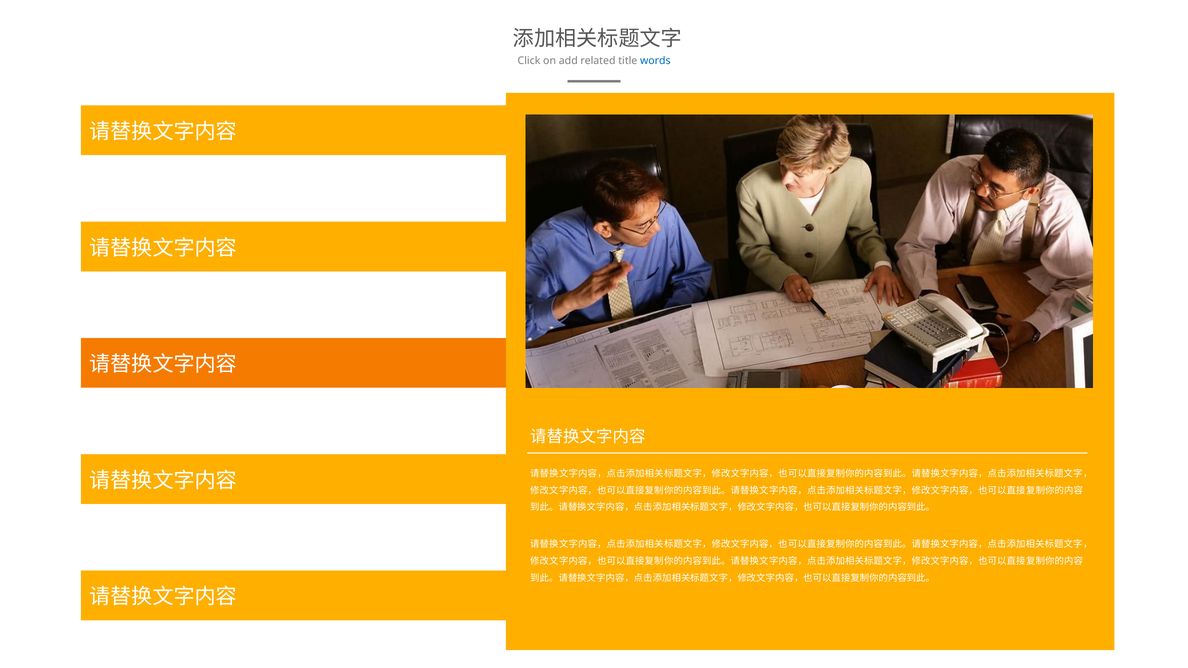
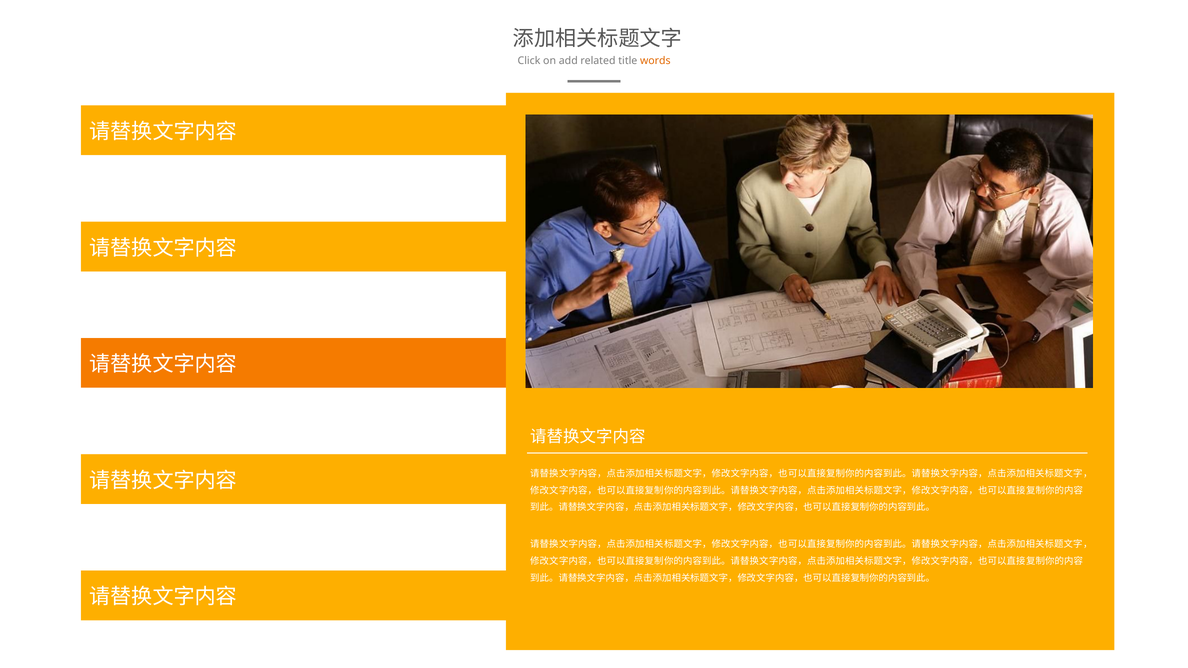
words colour: blue -> orange (655, 61)
